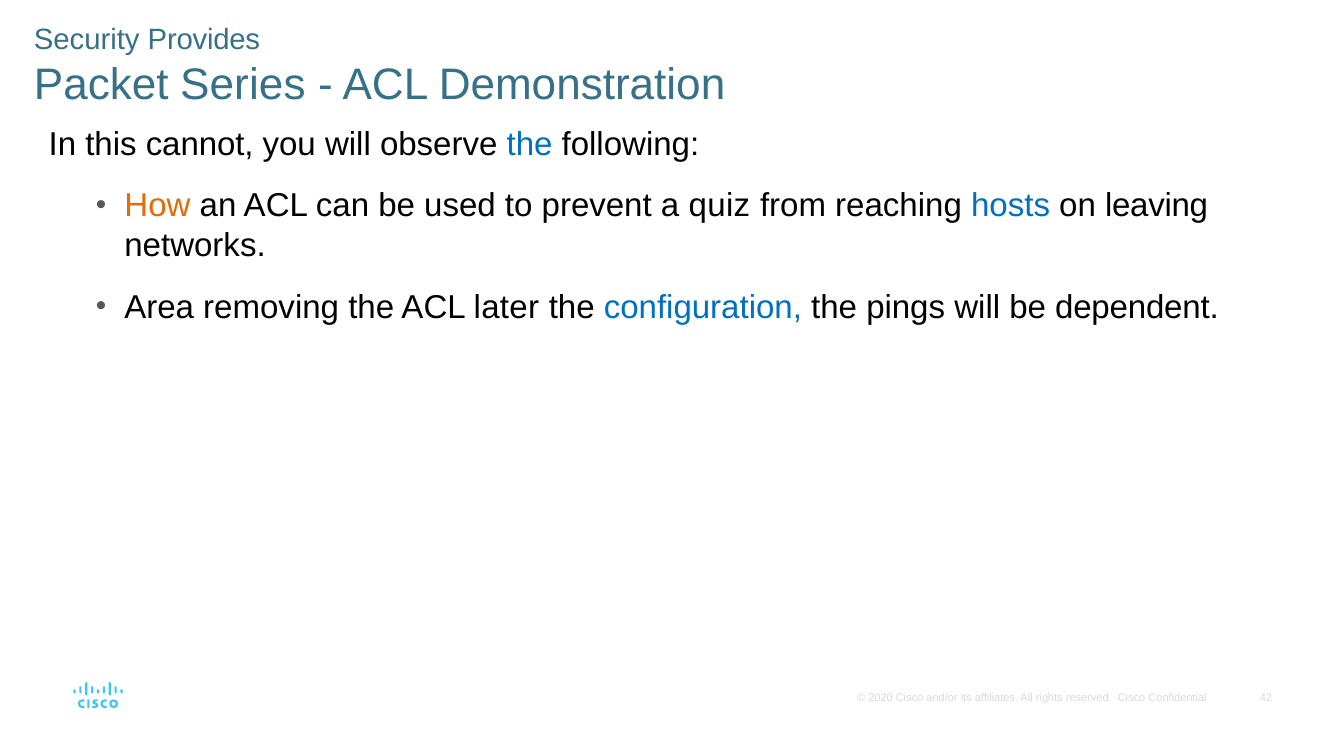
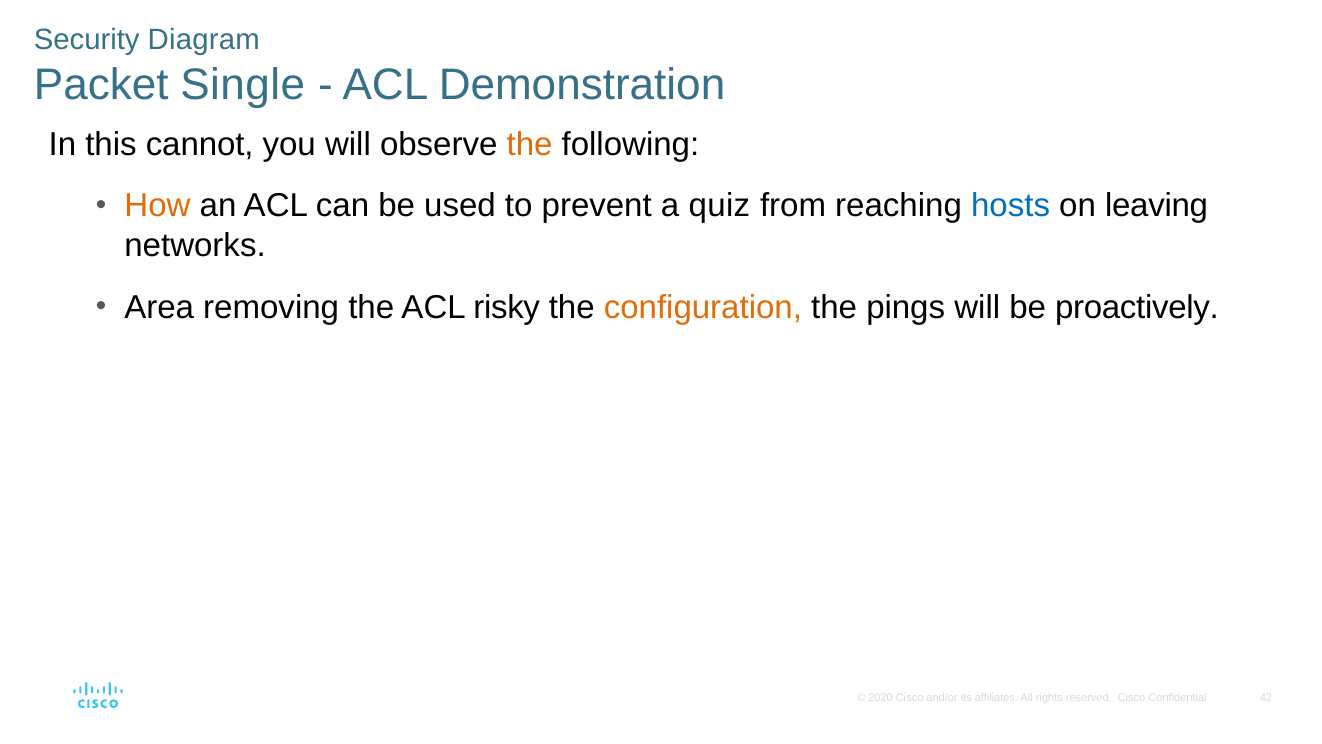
Provides: Provides -> Diagram (204, 39)
Series: Series -> Single (243, 85)
the colour: blue -> orange (530, 144)
later: later -> risky (507, 307)
configuration colour: blue -> orange (703, 307)
dependent: dependent -> proactively (1137, 307)
